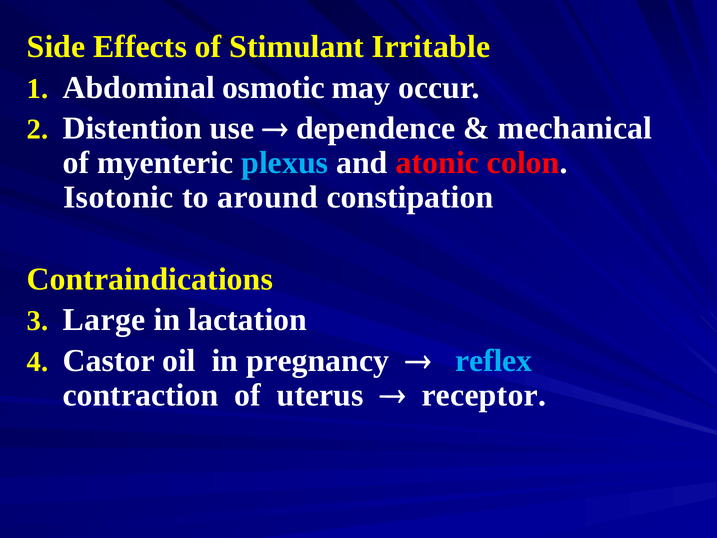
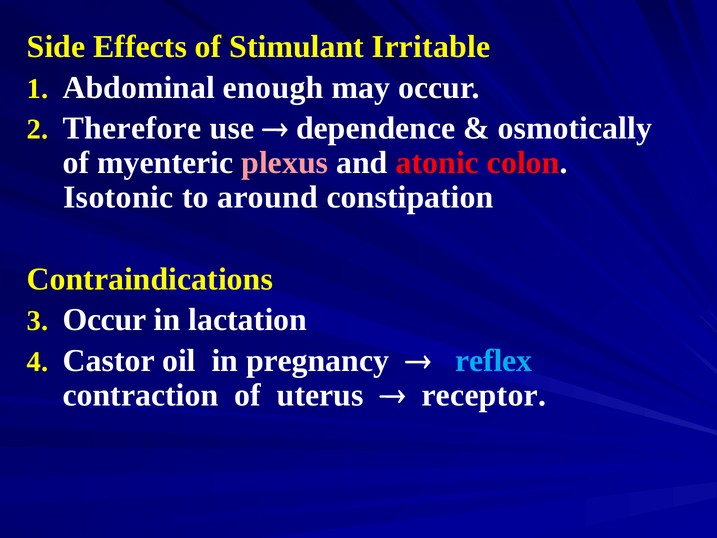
osmotic: osmotic -> enough (273, 88)
Distention: Distention -> Therefore (132, 128)
mechanical: mechanical -> osmotically (575, 128)
plexus colour: light blue -> pink (285, 163)
Large: Large -> Occur (104, 320)
